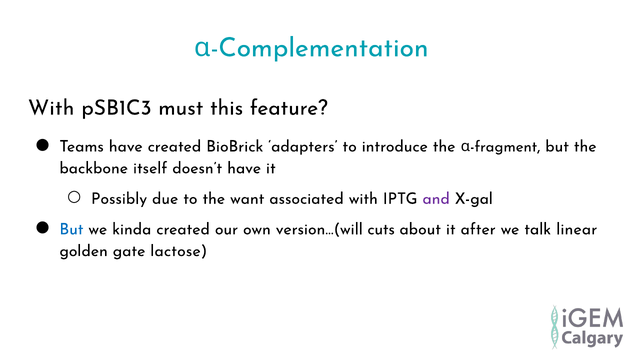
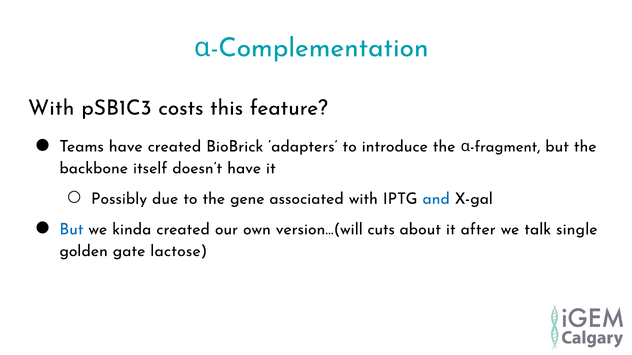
must: must -> costs (181, 108)
want: want -> gene (247, 199)
and colour: purple -> blue (436, 199)
linear: linear -> single (577, 229)
